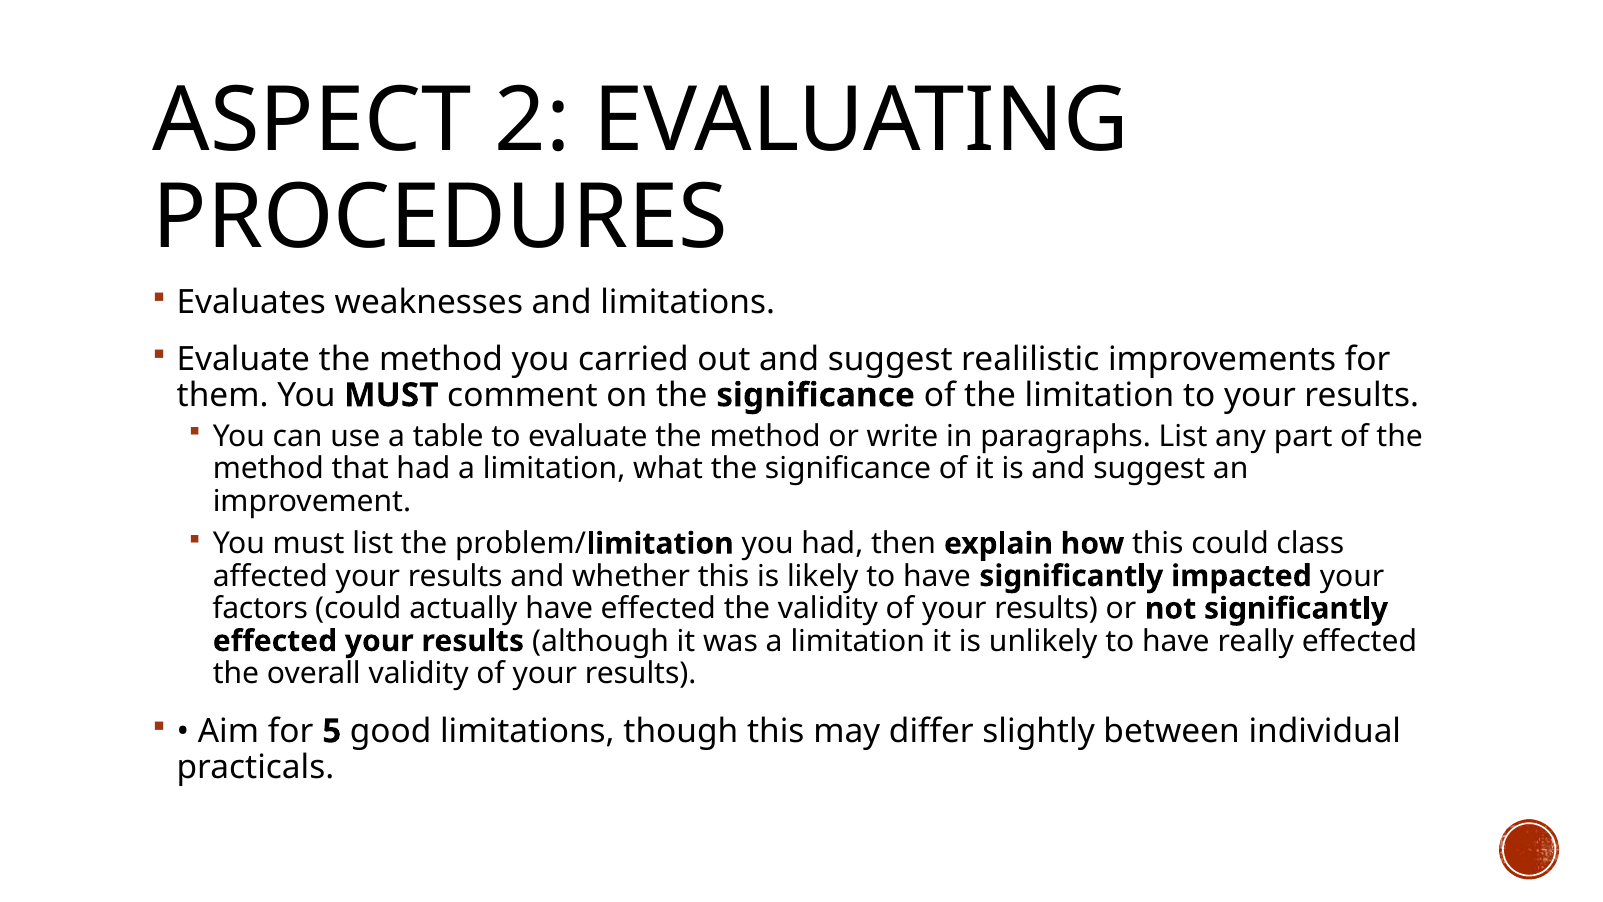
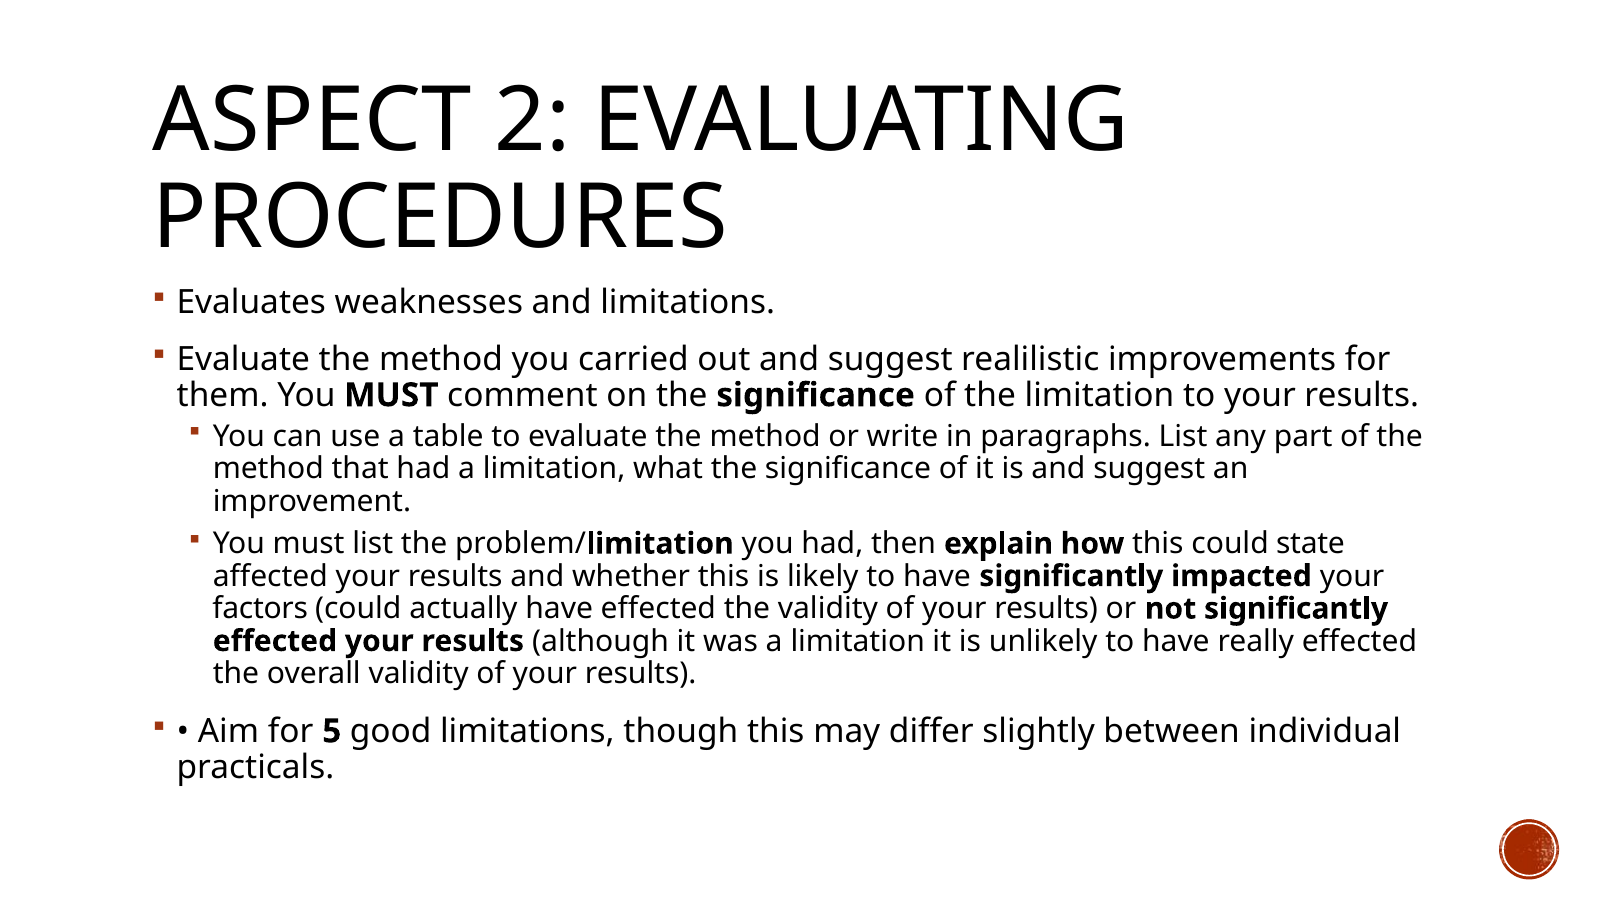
class: class -> state (1310, 543)
